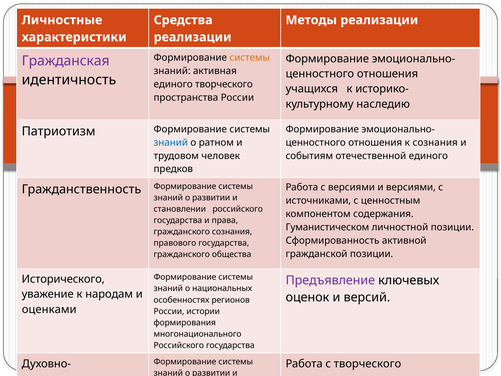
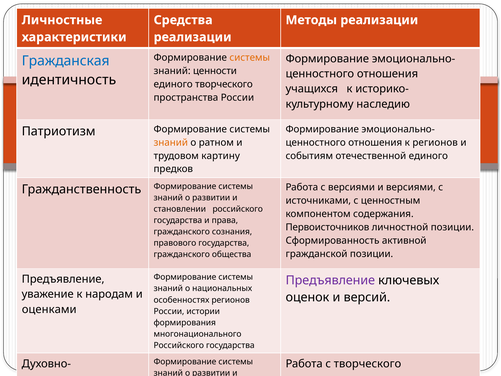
Гражданская colour: purple -> blue (66, 61)
активная: активная -> ценности (215, 71)
знаний colour: blue -> orange (171, 142)
к сознания: сознания -> регионов (435, 142)
человек: человек -> картину (221, 156)
Гуманистическом: Гуманистическом -> Первоисточников (327, 227)
Исторического: Исторического -> Предъявление (63, 279)
